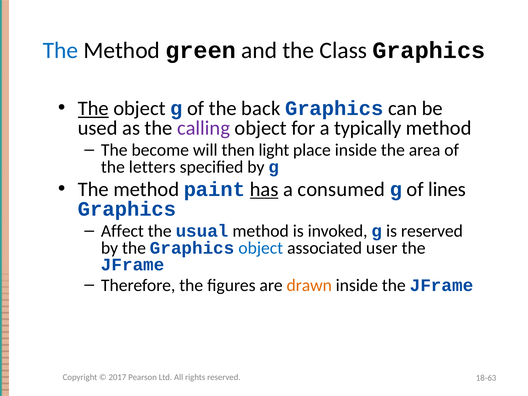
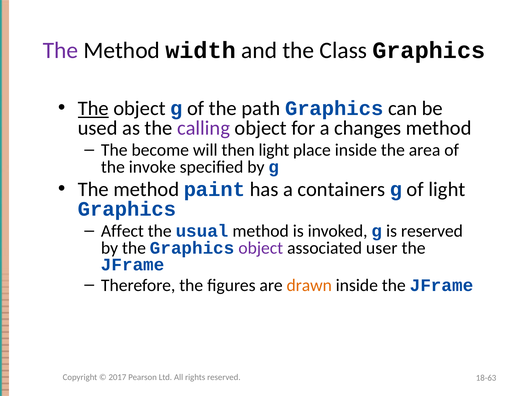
The colour: blue -> purple (60, 50)
green: green -> width (201, 50)
back: back -> path (261, 108)
typically: typically -> changes (368, 128)
letters: letters -> invoke (152, 167)
has underline: present -> none (264, 189)
consumed: consumed -> containers (341, 189)
of lines: lines -> light (447, 189)
object colour: blue -> purple (261, 248)
